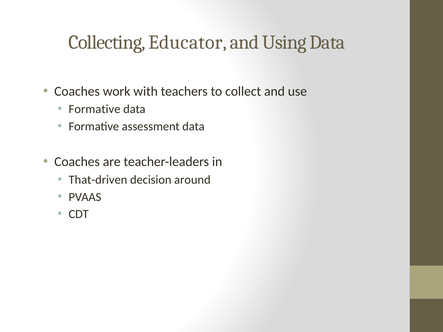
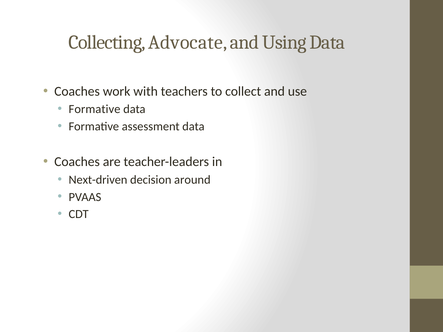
Educator: Educator -> Advocate (188, 42)
That-driven: That-driven -> Next-driven (98, 180)
